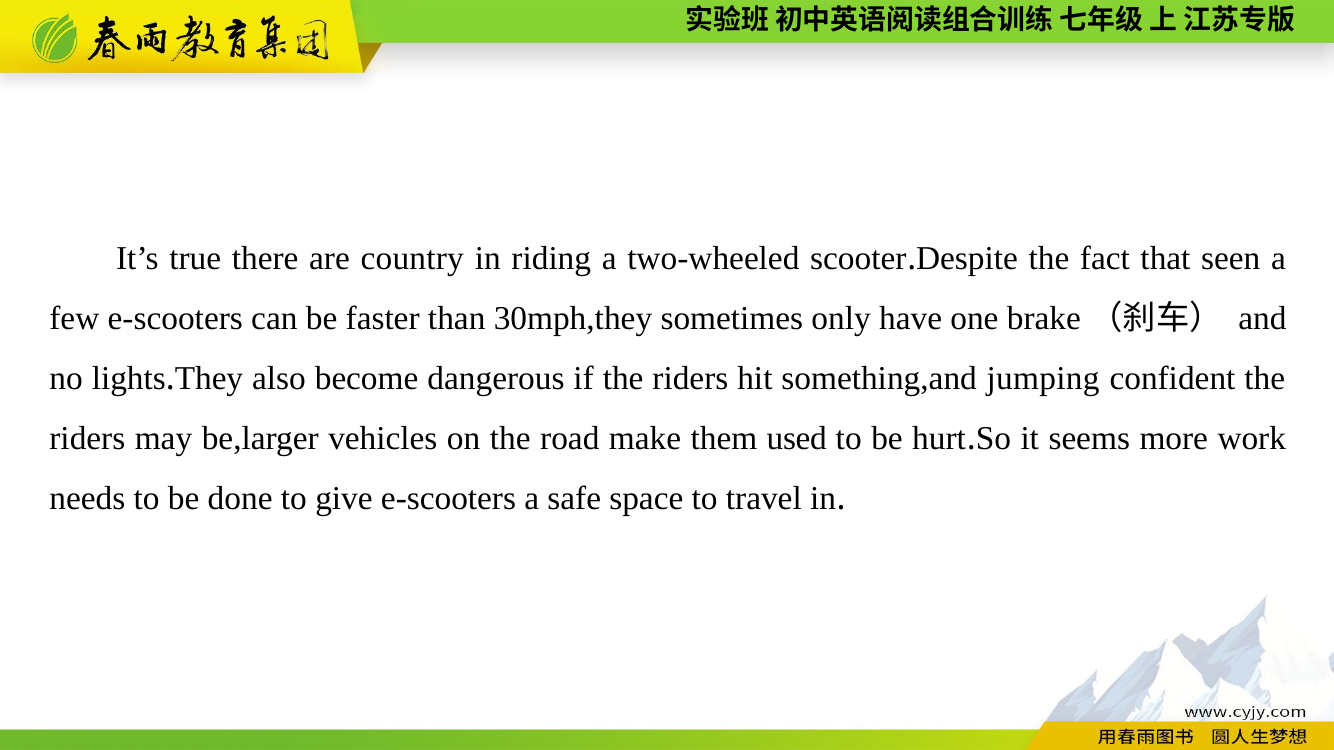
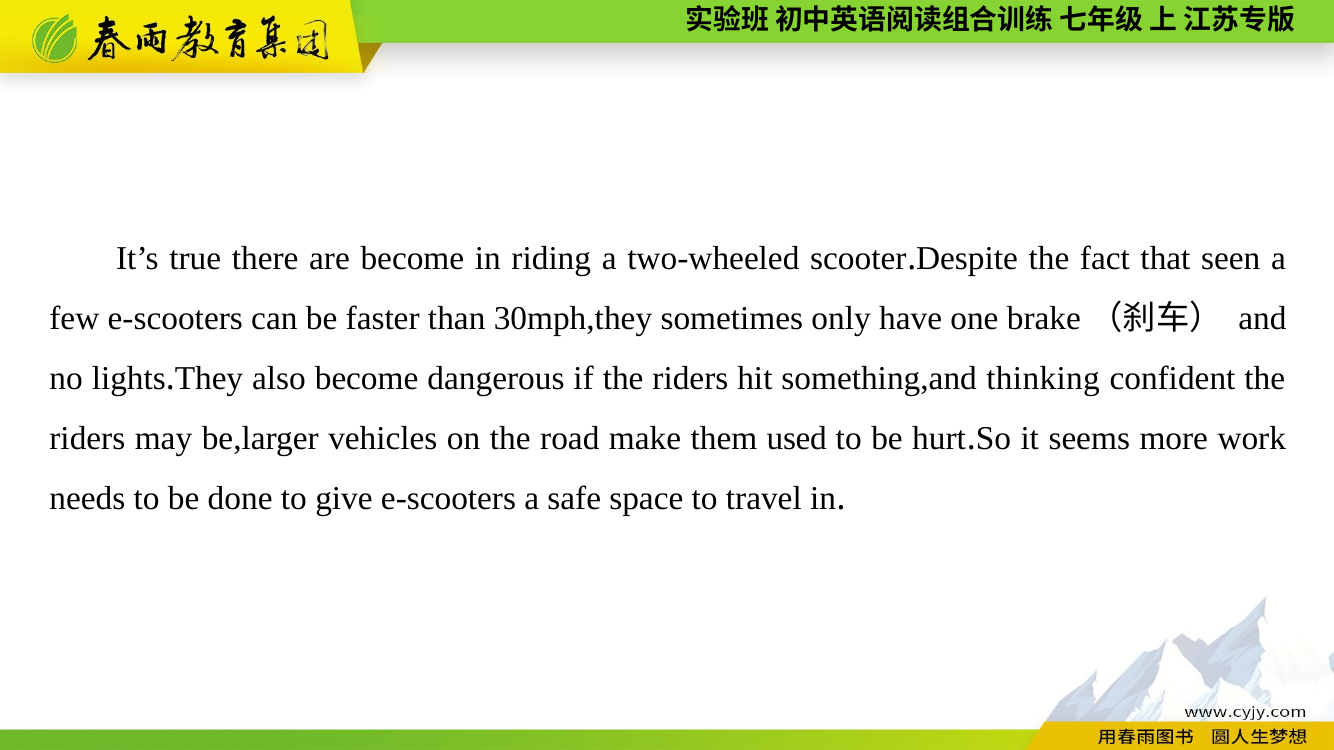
are country: country -> become (412, 259)
jumping: jumping -> thinking (1043, 379)
